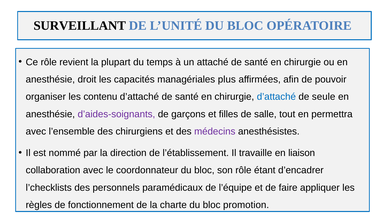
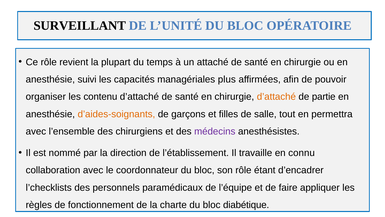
droit: droit -> suivi (87, 79)
d’attaché colour: blue -> orange (276, 97)
seule: seule -> partie (324, 97)
d’aides-soignants colour: purple -> orange (116, 114)
liaison: liaison -> connu (302, 153)
promotion: promotion -> diabétique (246, 205)
